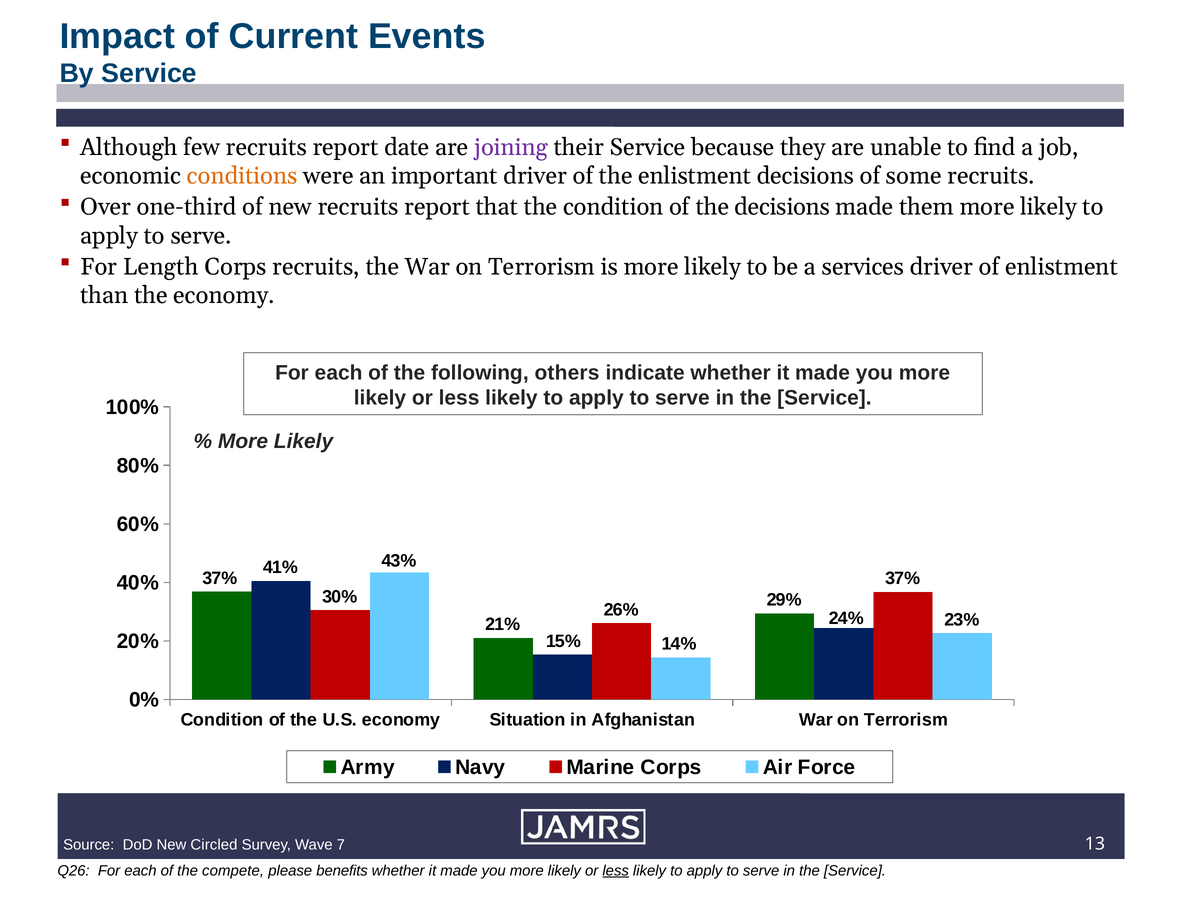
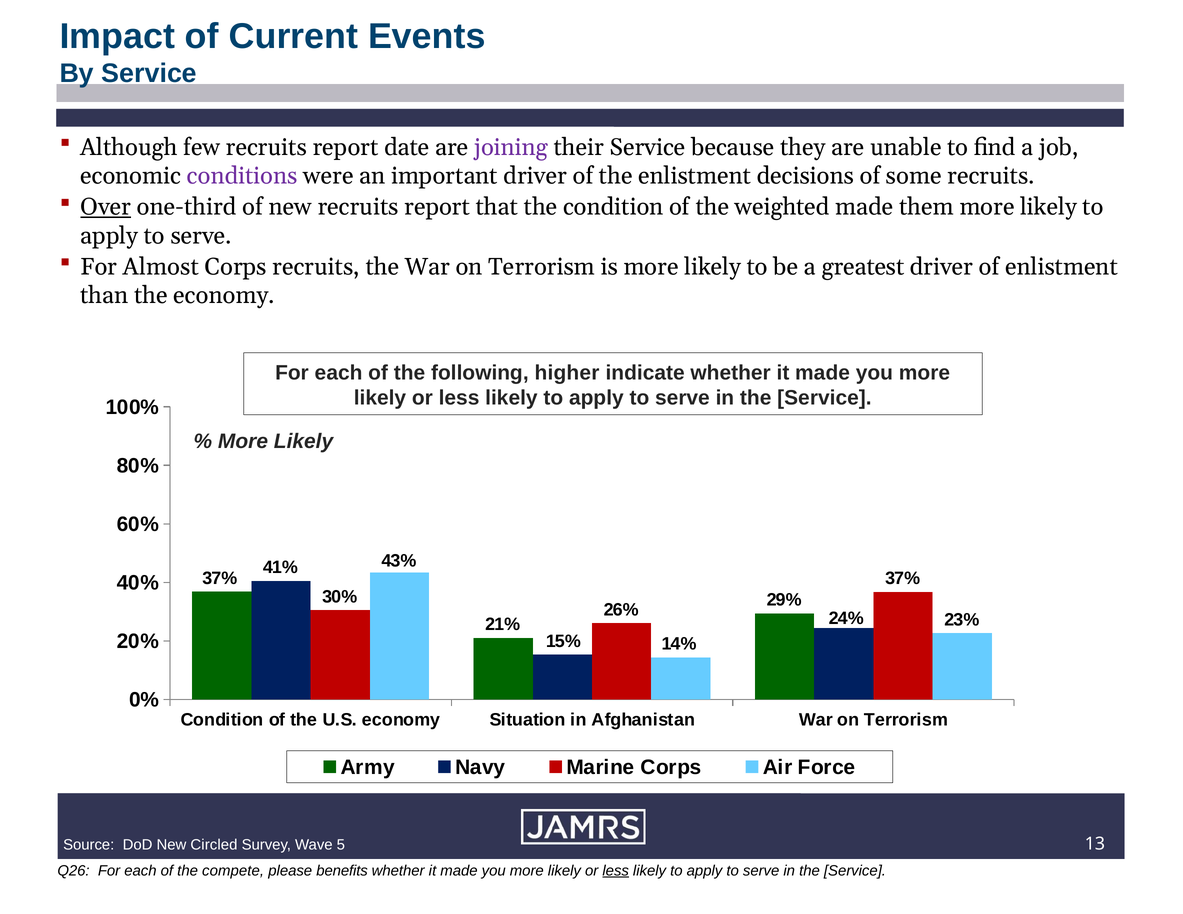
conditions colour: orange -> purple (242, 176)
Over underline: none -> present (106, 207)
the decisions: decisions -> weighted (782, 207)
Length: Length -> Almost (161, 267)
services: services -> greatest (863, 267)
others: others -> higher (567, 373)
7: 7 -> 5 (341, 845)
